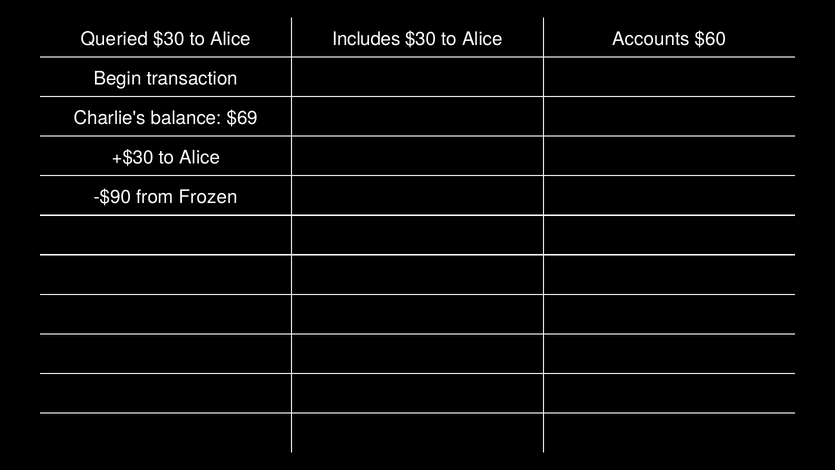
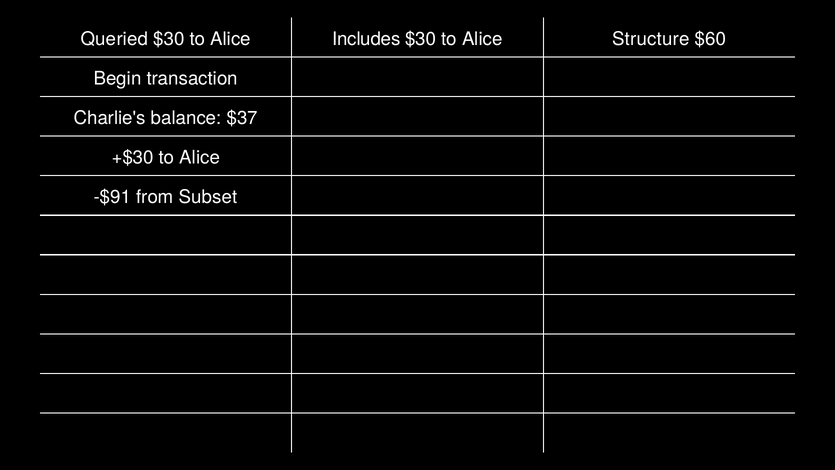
Accounts: Accounts -> Structure (651, 39)
$69: $69 -> $37 (242, 118)
-$90: -$90 -> -$91 (112, 197)
Frozen: Frozen -> Subset (208, 197)
